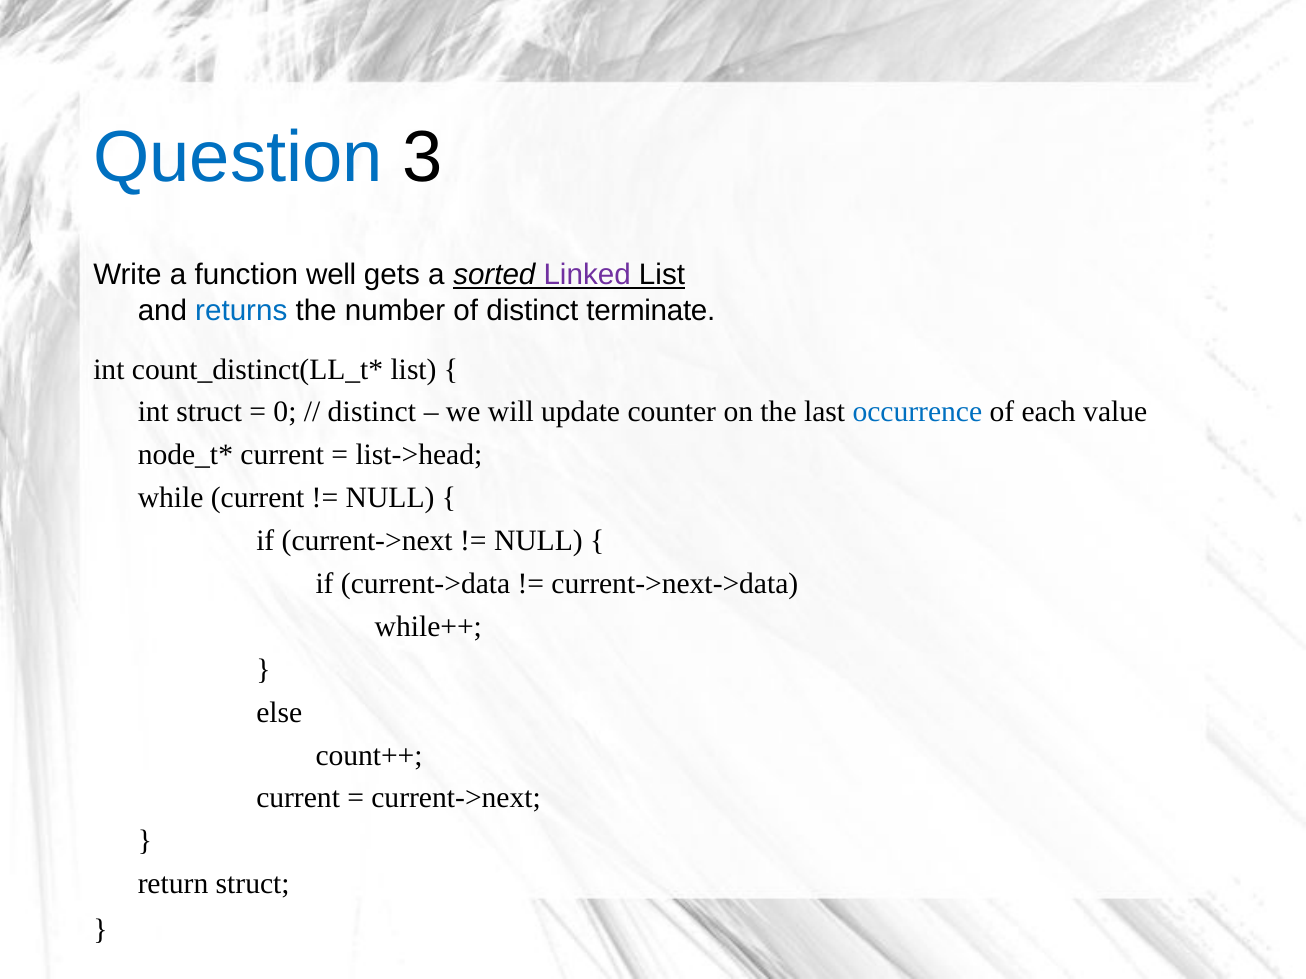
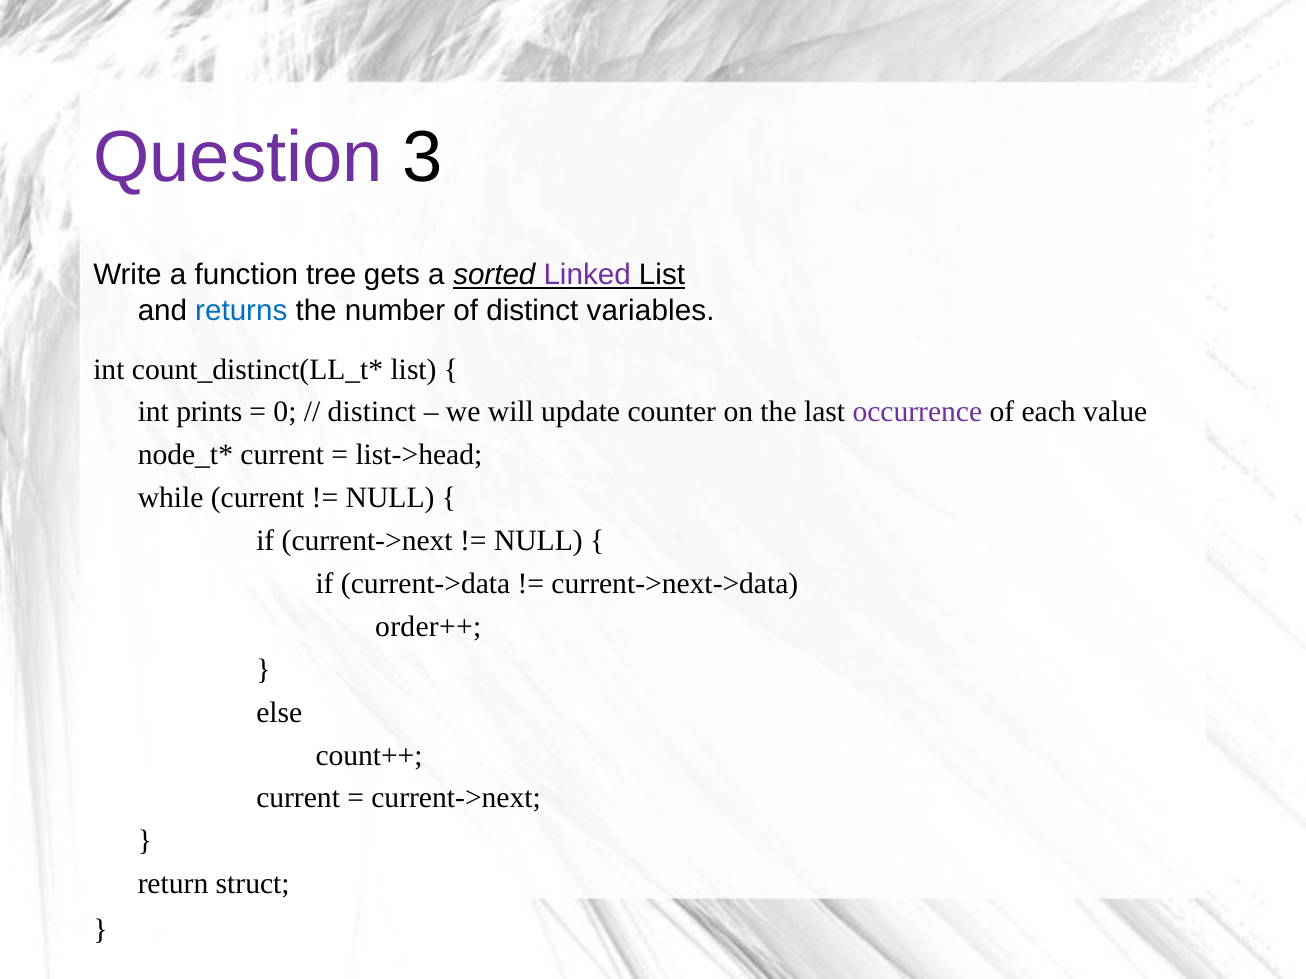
Question colour: blue -> purple (238, 158)
well: well -> tree (331, 275)
terminate: terminate -> variables (651, 311)
int struct: struct -> prints (209, 412)
occurrence colour: blue -> purple (917, 412)
while++: while++ -> order++ (428, 627)
